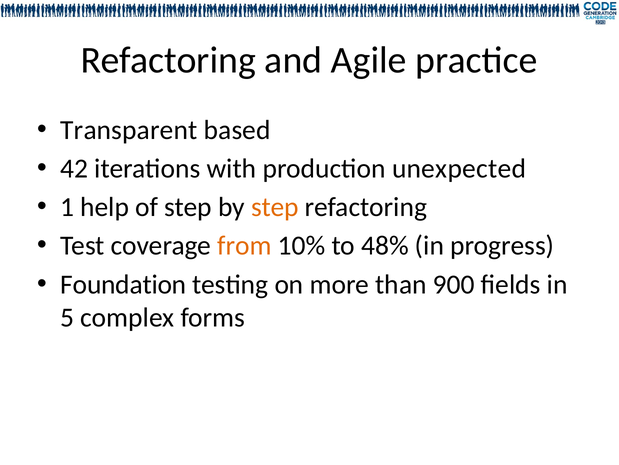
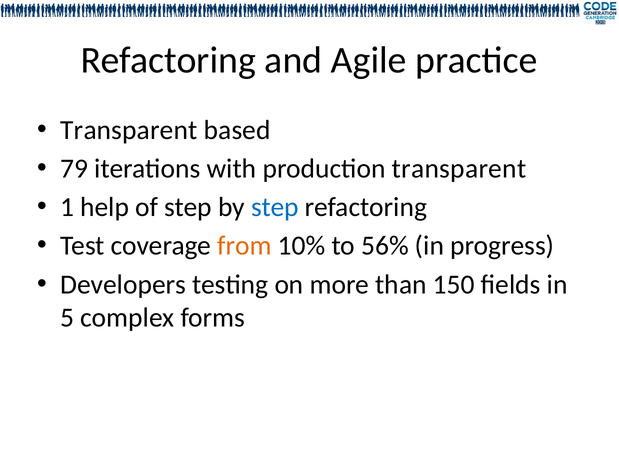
42: 42 -> 79 (74, 168)
production unexpected: unexpected -> transparent (459, 168)
step colour: orange -> blue (275, 207)
48%: 48% -> 56% (385, 245)
Foundation: Foundation -> Developers (123, 284)
900: 900 -> 150 (454, 284)
